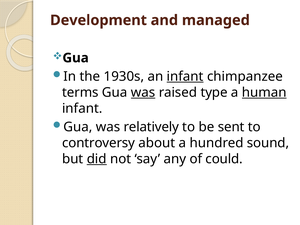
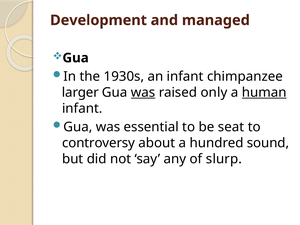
infant underline: present -> none (185, 76)
terms: terms -> larger (80, 92)
type: type -> only (214, 92)
relatively: relatively -> essential (151, 127)
sent: sent -> seat (231, 127)
did underline: present -> none (97, 159)
could: could -> slurp (224, 159)
